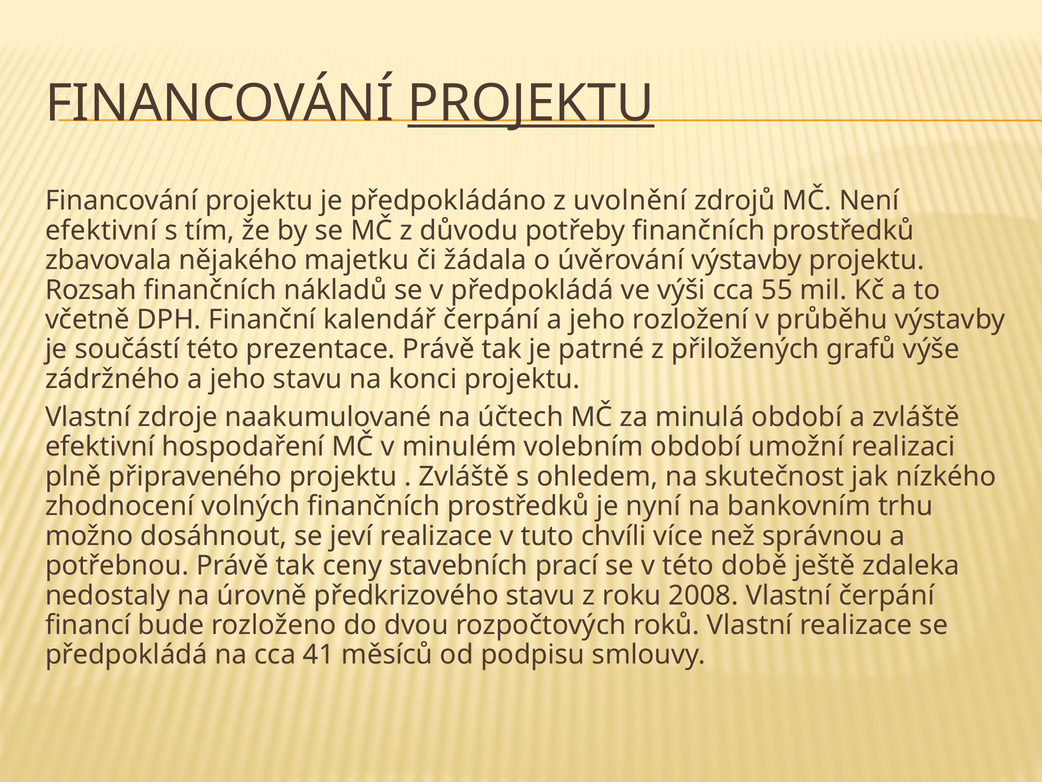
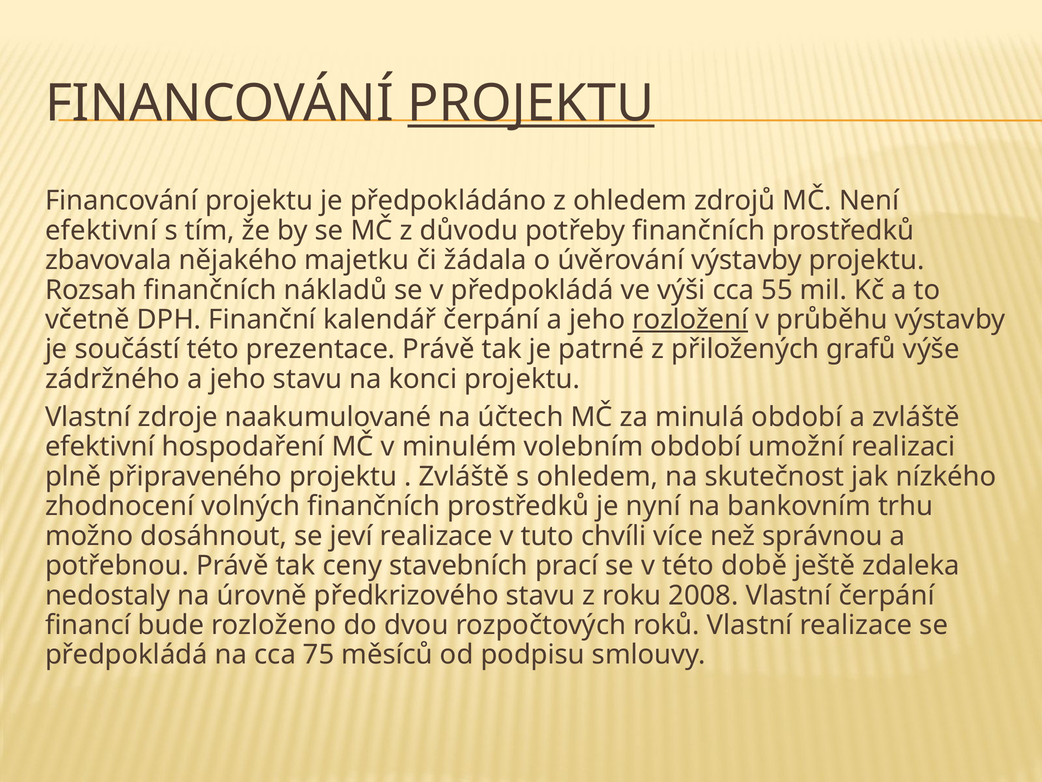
z uvolnění: uvolnění -> ohledem (630, 201)
rozložení underline: none -> present (690, 319)
41: 41 -> 75 (319, 654)
